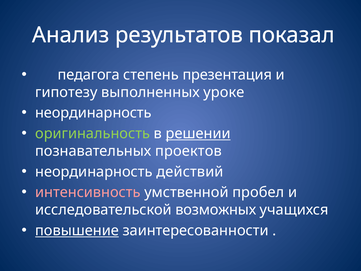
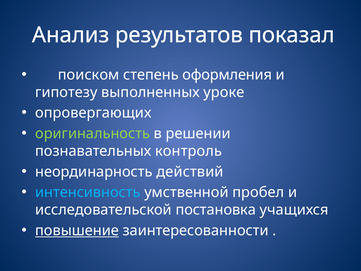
педагога: педагога -> поиском (89, 75)
презентация: презентация -> оформления (227, 75)
неординарность: неординарность -> опровергающих (93, 113)
решении underline: present -> none (198, 133)
проектов: проектов -> контроль (189, 151)
интенсивность colour: pink -> light blue (88, 192)
возможных: возможных -> постановка (216, 210)
